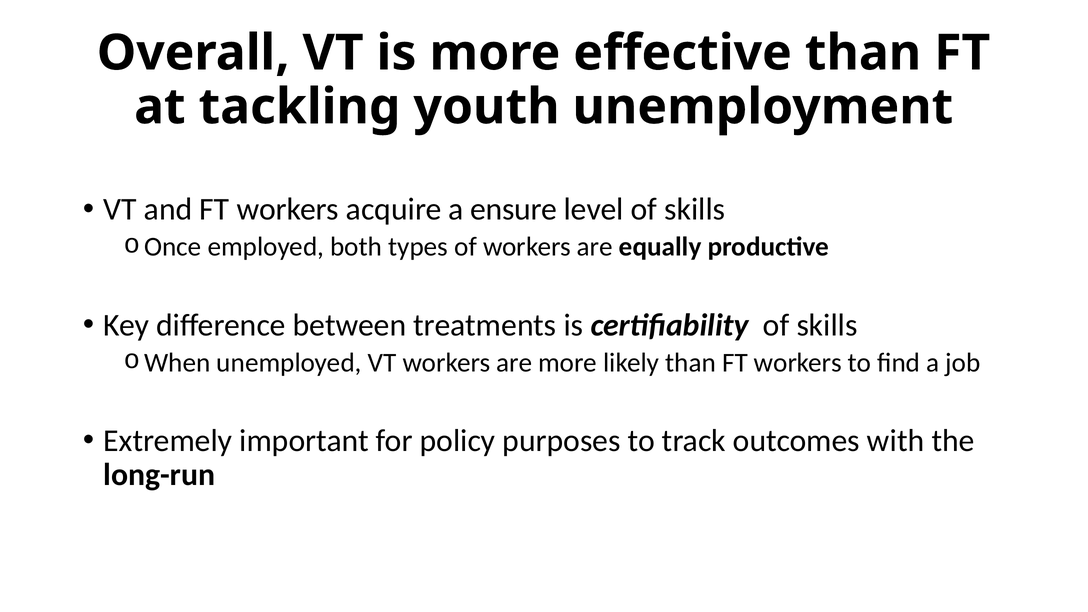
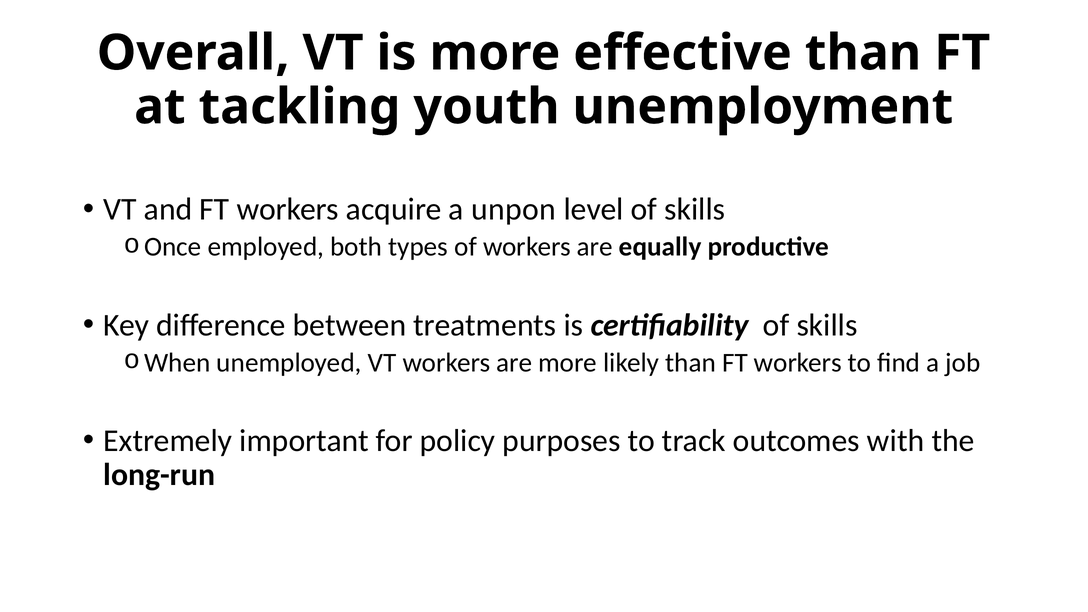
ensure: ensure -> unpon (514, 209)
